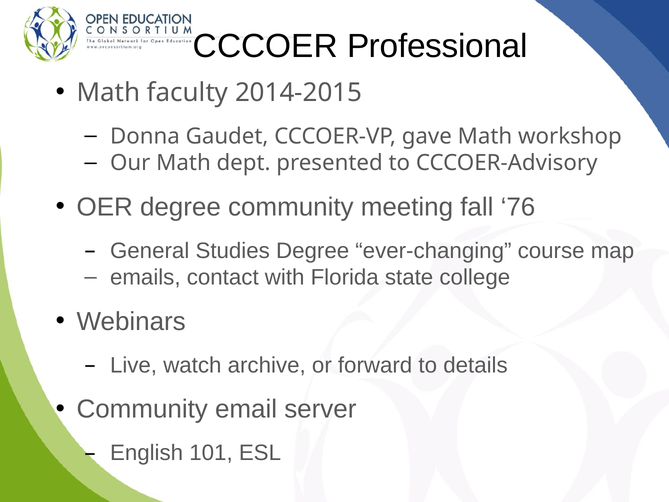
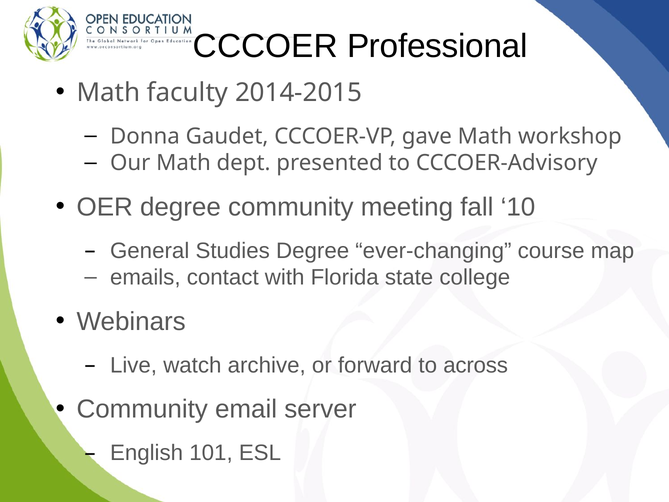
76: 76 -> 10 (518, 207)
details: details -> across (476, 365)
